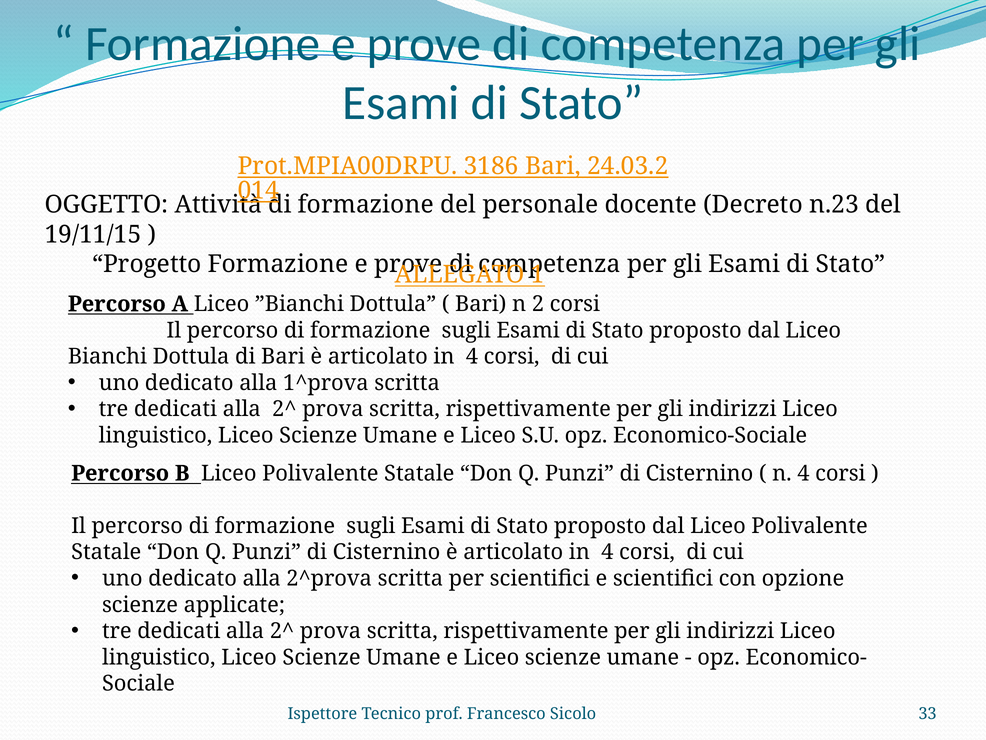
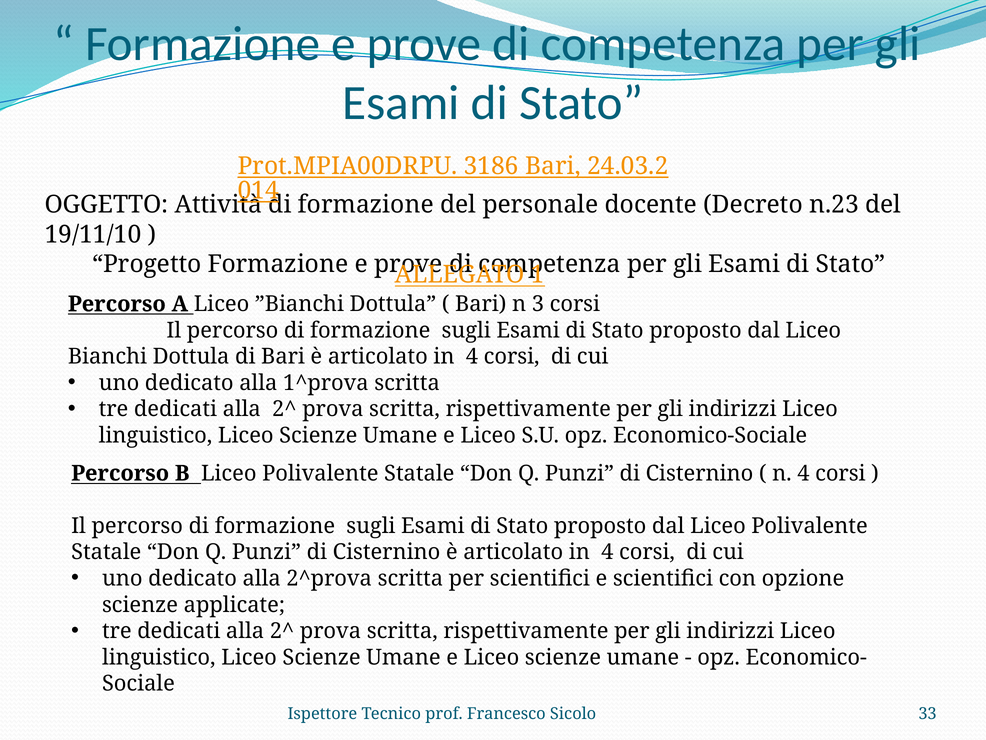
19/11/15: 19/11/15 -> 19/11/10 (93, 234)
2: 2 -> 3 (538, 304)
